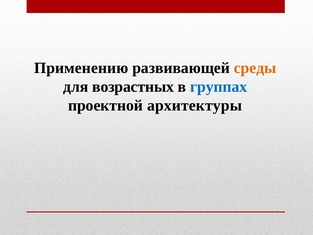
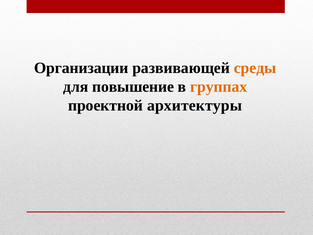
Применению: Применению -> Организации (81, 68)
возрастных: возрастных -> повышение (133, 87)
группах colour: blue -> orange (219, 87)
